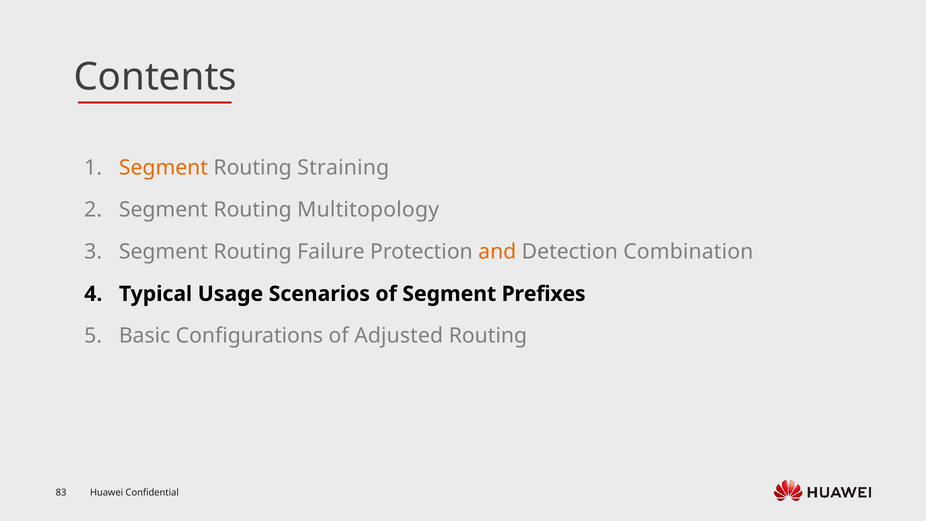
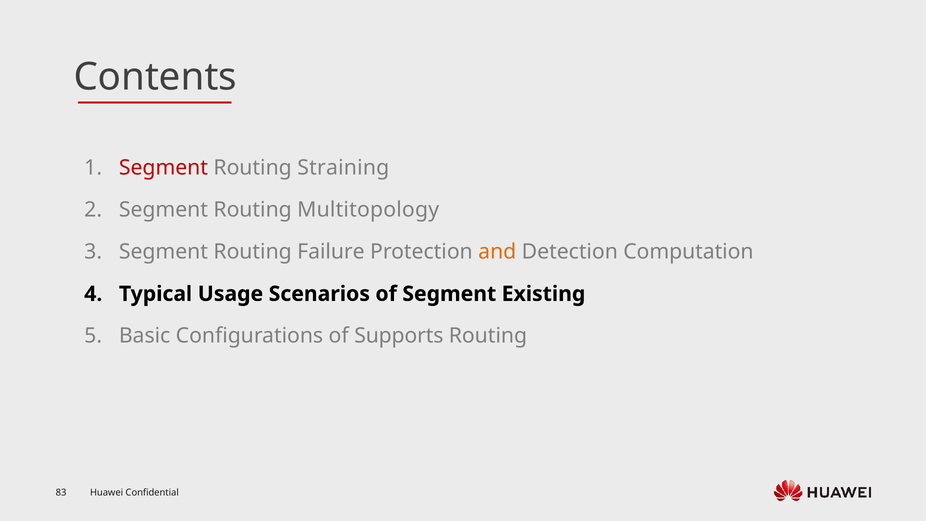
Segment colour: orange -> red (163, 168)
Combination: Combination -> Computation (688, 252)
Prefixes: Prefixes -> Existing (544, 294)
Adjusted: Adjusted -> Supports (399, 336)
